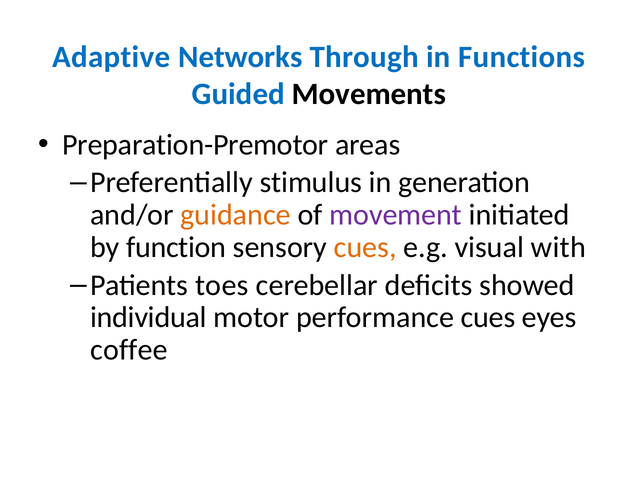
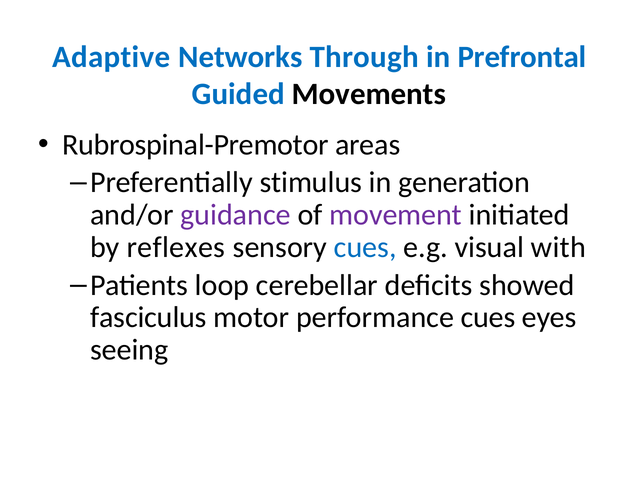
Functions: Functions -> Prefrontal (522, 57)
Preparation-Premotor: Preparation-Premotor -> Rubrospinal-Premotor (195, 145)
guidance colour: orange -> purple (236, 215)
function: function -> reflexes (176, 248)
cues colour: orange -> blue (365, 248)
toes: toes -> loop (222, 285)
individual: individual -> fasciculus (148, 318)
coffee: coffee -> seeing (129, 350)
